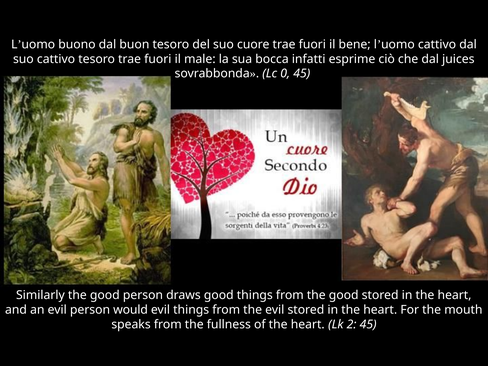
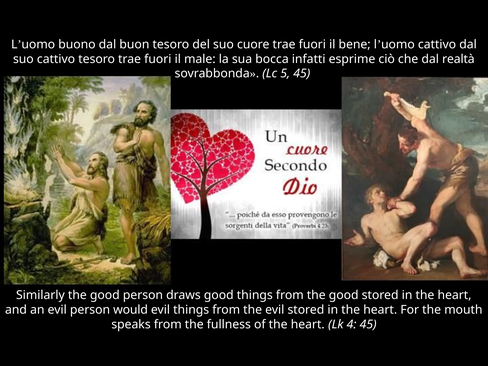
juices: juices -> realtà (458, 59)
0: 0 -> 5 (285, 74)
2: 2 -> 4 (352, 325)
